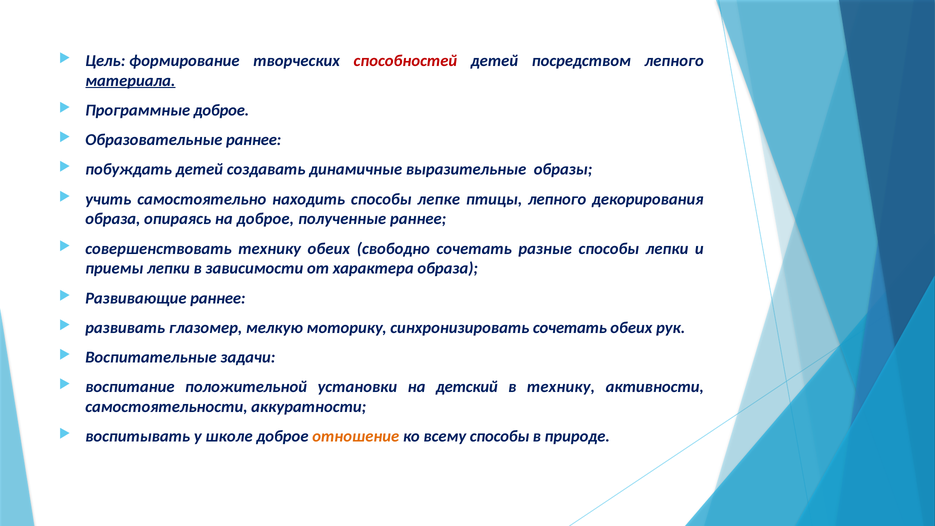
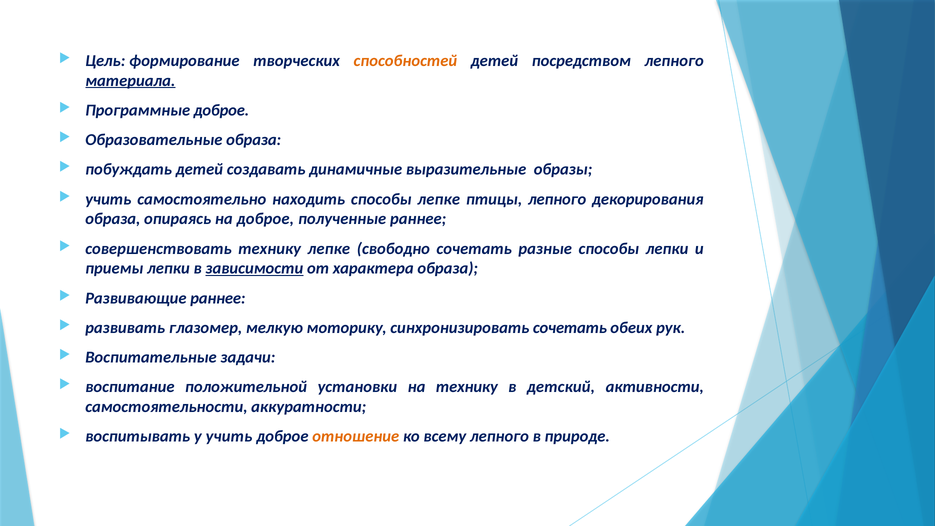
способностей colour: red -> orange (405, 61)
Образовательные раннее: раннее -> образа (254, 140)
технику обеих: обеих -> лепке (329, 249)
зависимости underline: none -> present (254, 268)
на детский: детский -> технику (467, 387)
в технику: технику -> детский (561, 387)
у школе: школе -> учить (229, 436)
всему способы: способы -> лепного (499, 436)
